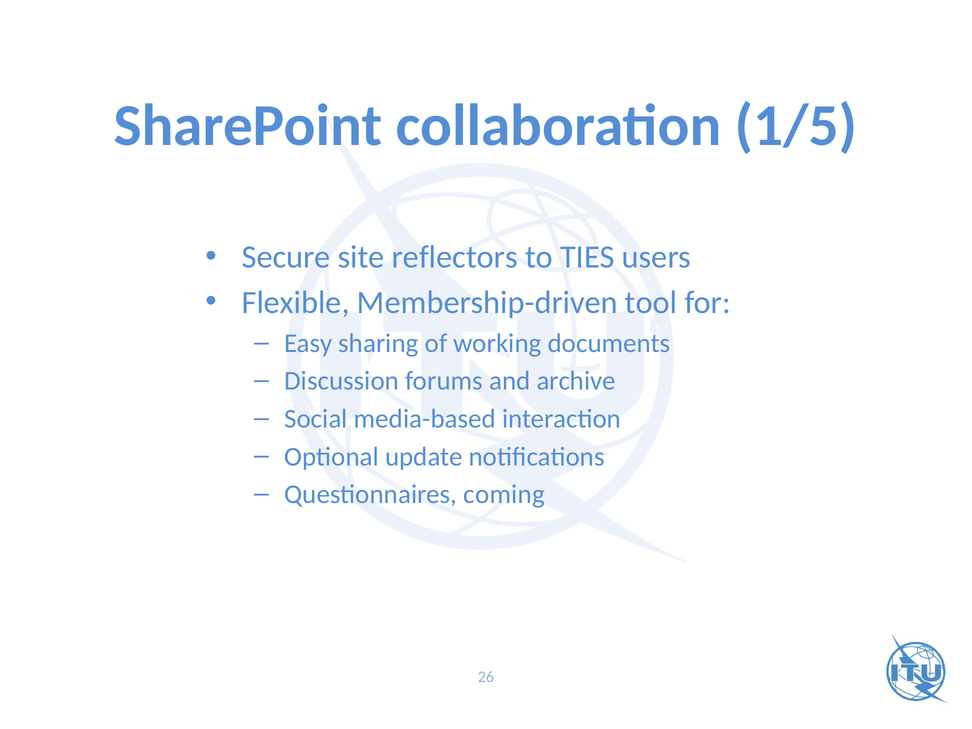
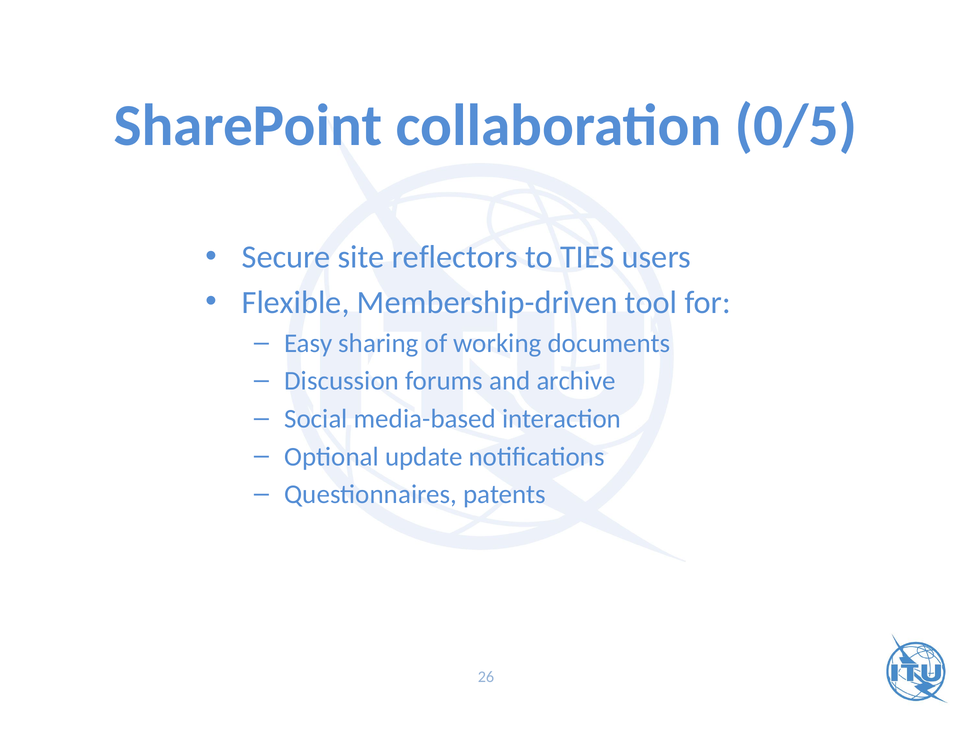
1/5: 1/5 -> 0/5 (796, 126)
coming: coming -> patents (504, 494)
